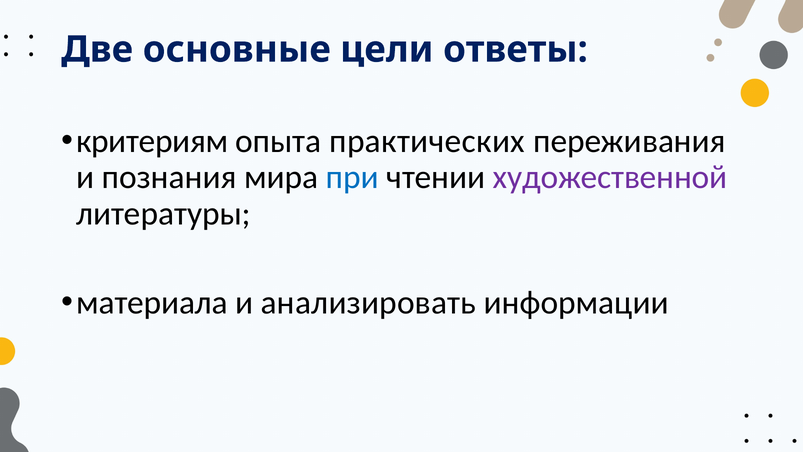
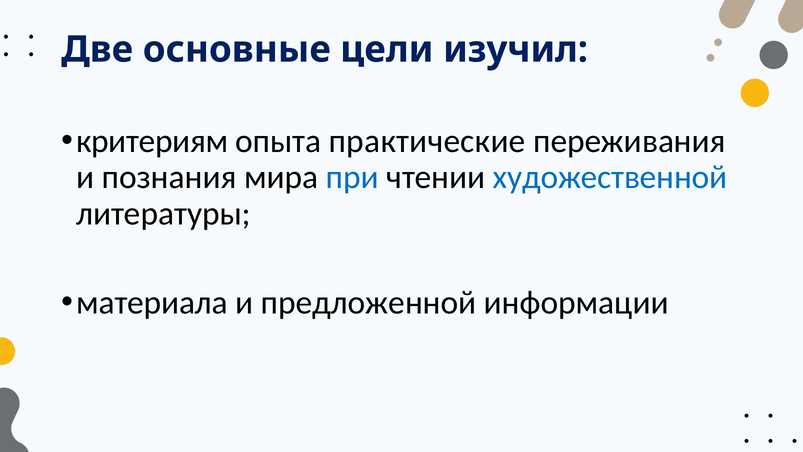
ответы: ответы -> изучил (516, 49)
практических: практических -> практические (427, 141)
художественной colour: purple -> blue (610, 177)
анализировать: анализировать -> предложенной (369, 302)
